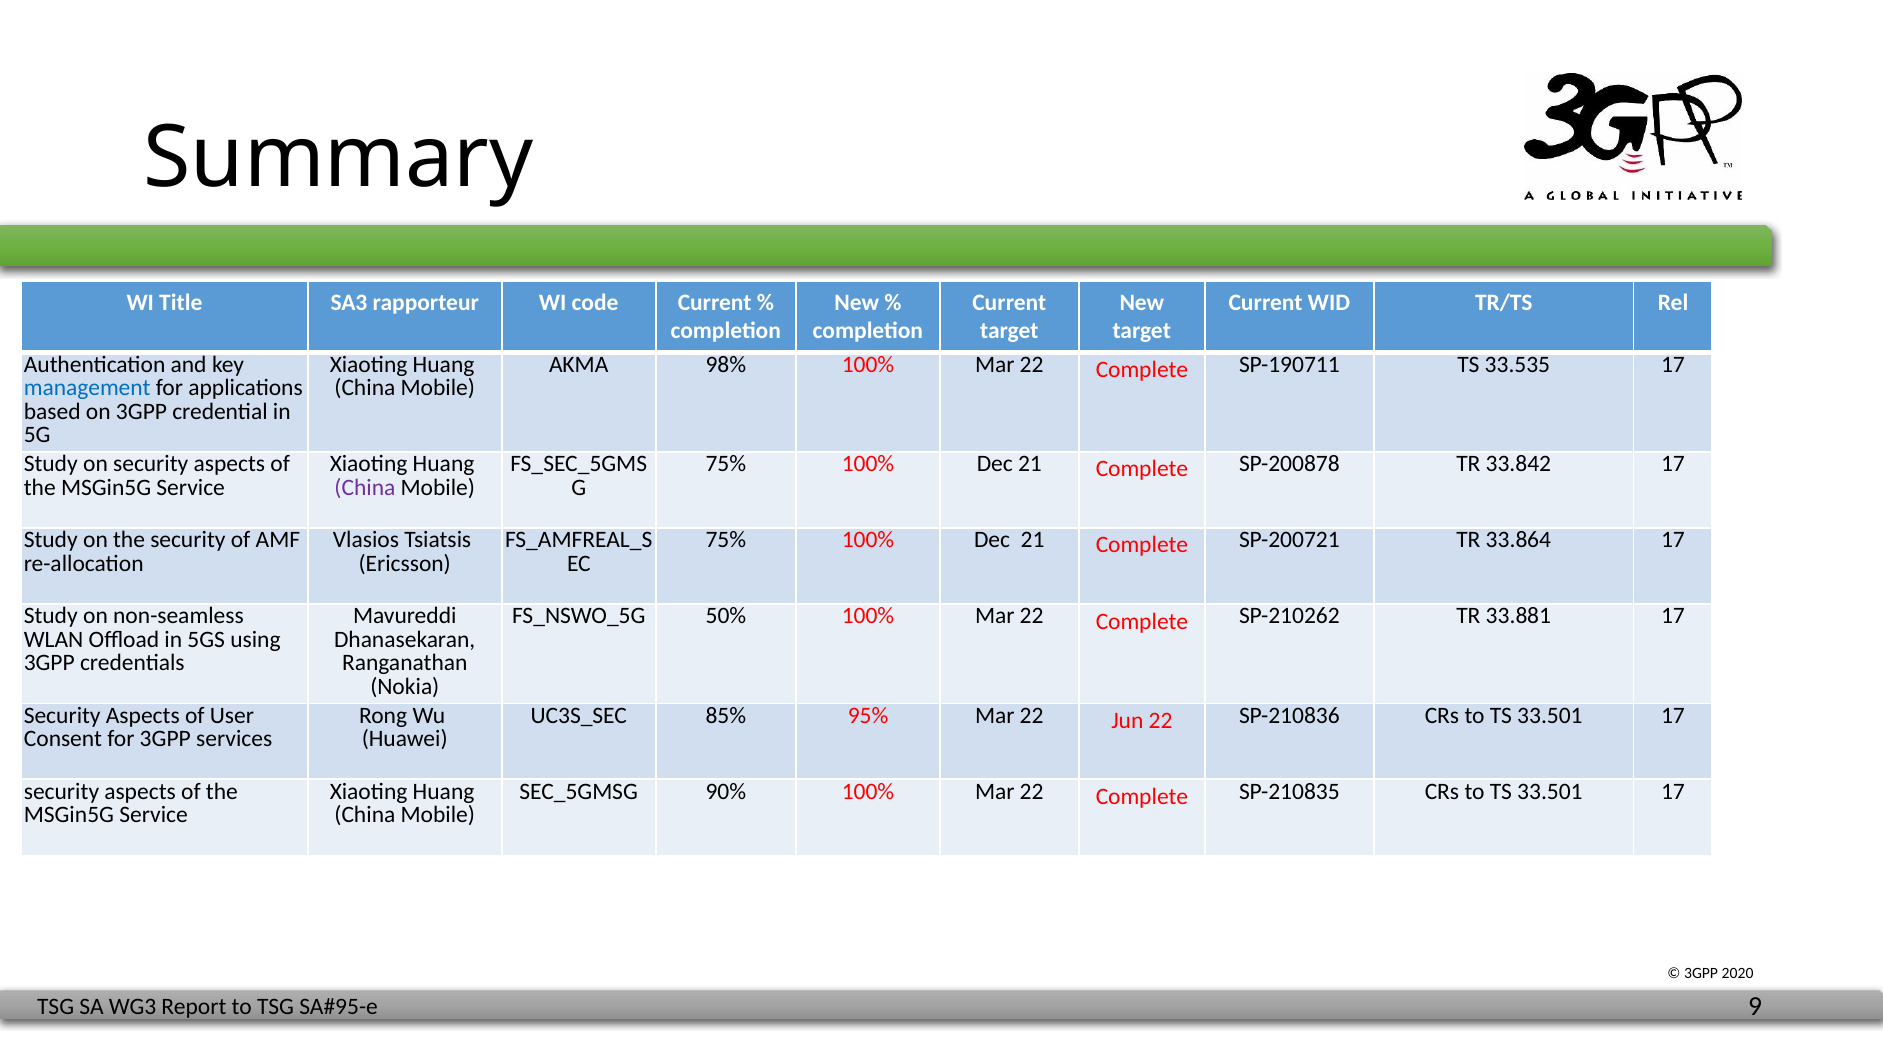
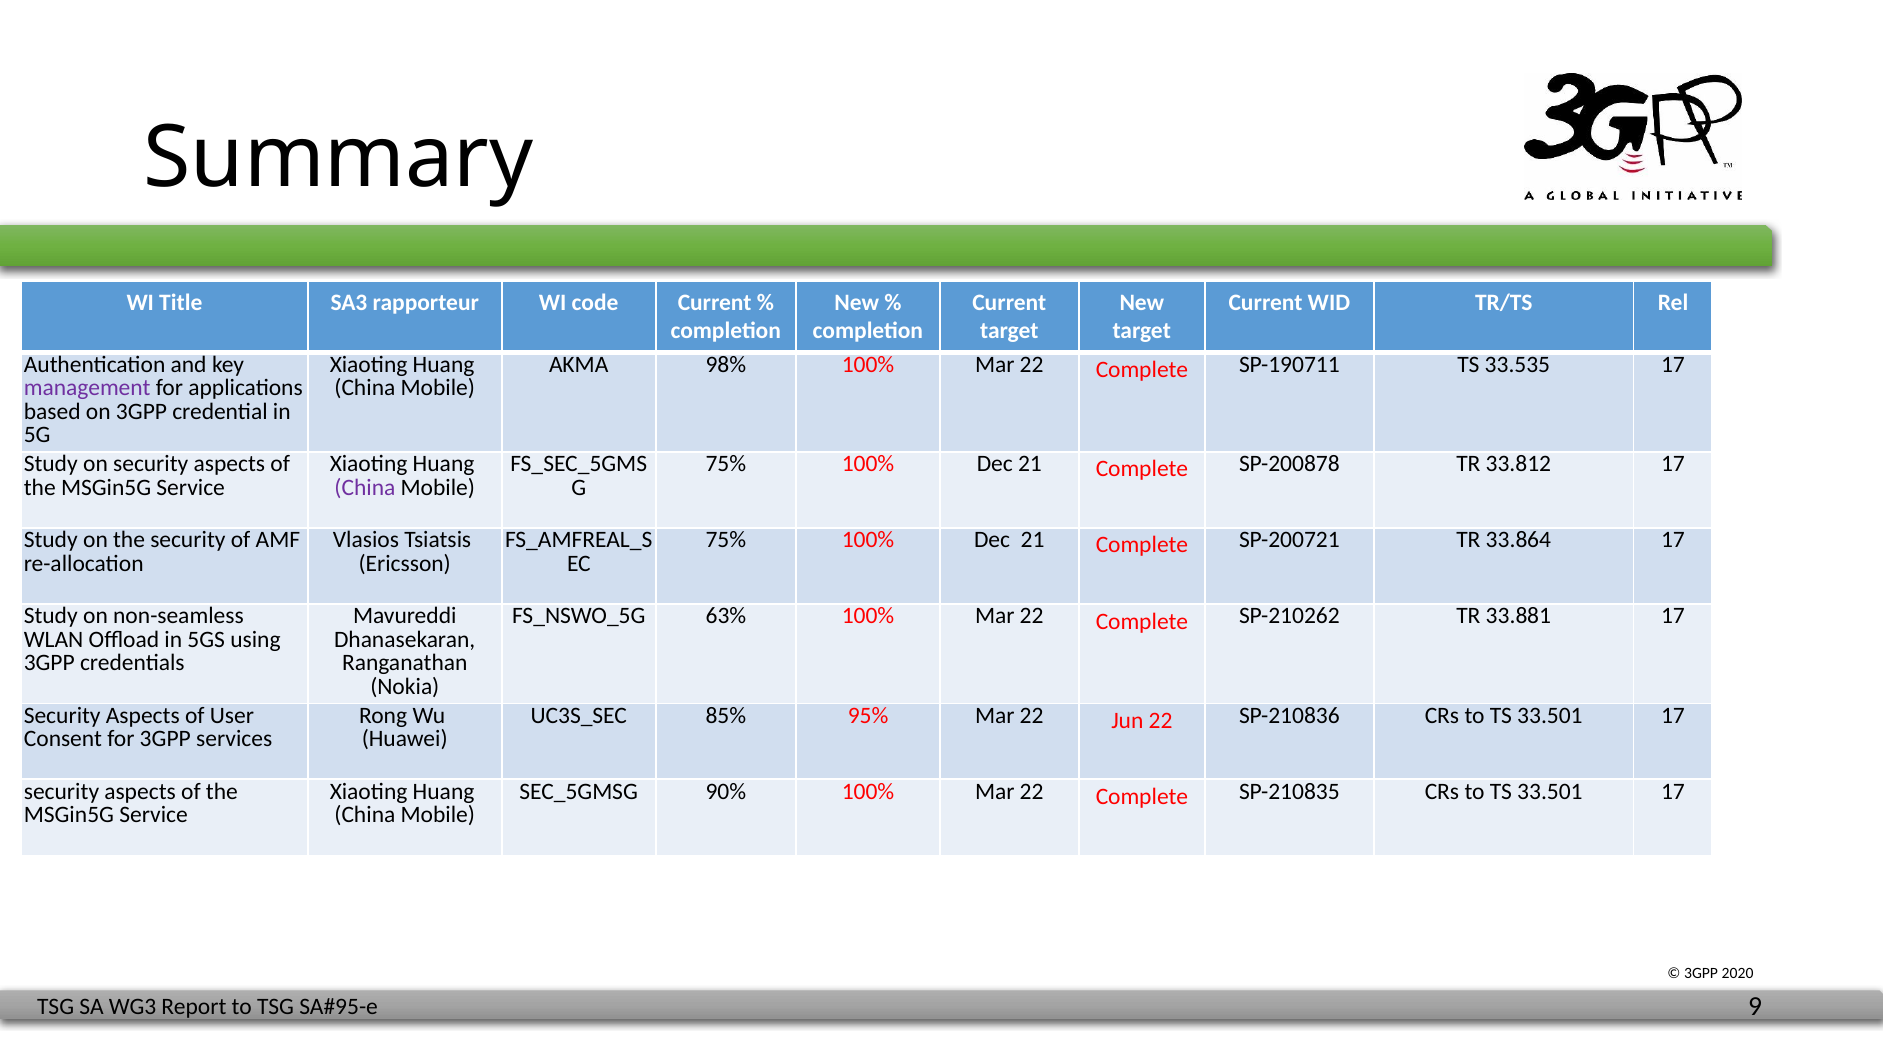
management colour: blue -> purple (87, 388)
33.842: 33.842 -> 33.812 (1518, 464)
50%: 50% -> 63% (726, 616)
